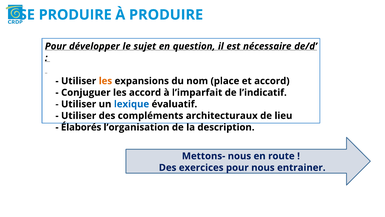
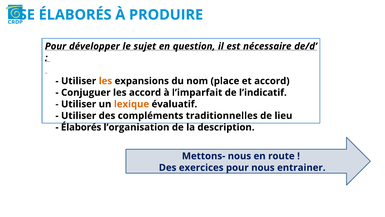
SE PRODUIRE: PRODUIRE -> ÉLABORÉS (75, 15)
lexique colour: blue -> orange (131, 104)
architecturaux: architecturaux -> traditionnelles (222, 115)
